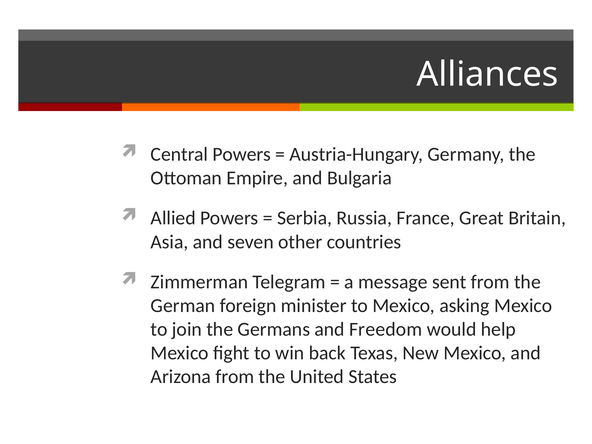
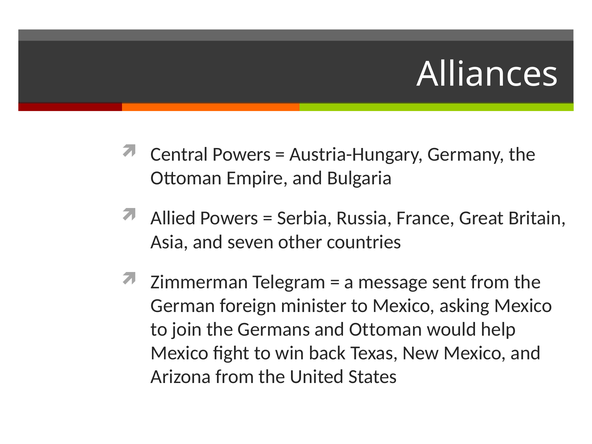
and Freedom: Freedom -> Ottoman (386, 329)
